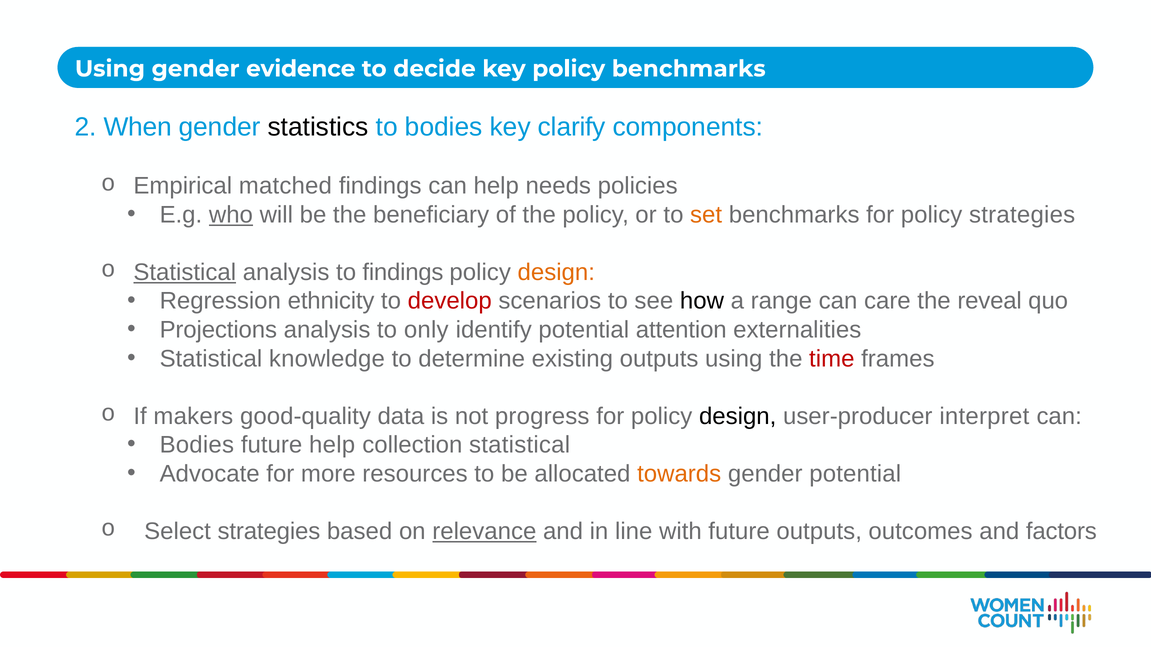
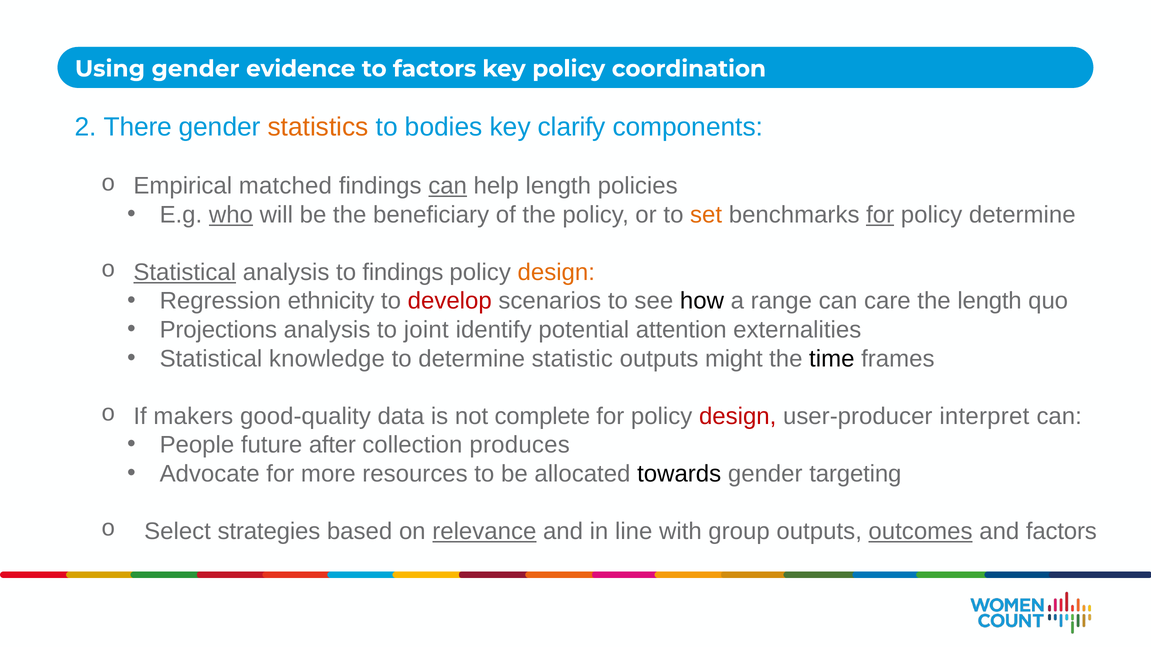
to decide: decide -> factors (435, 69)
policy benchmarks: benchmarks -> coordination (689, 69)
When: When -> There (138, 127)
statistics colour: black -> orange (318, 127)
can underline: none -> present (448, 186)
help needs: needs -> length (558, 186)
for underline: none -> present (880, 215)
policy strategies: strategies -> determine (1022, 215)
the reveal: reveal -> length (990, 301)
only: only -> joint (426, 330)
existing: existing -> statistic (572, 359)
outputs using: using -> might (734, 359)
time colour: red -> black (832, 359)
progress: progress -> complete (542, 416)
design colour: black -> red (738, 416)
Bodies: Bodies -> People (197, 445)
future help: help -> after (332, 445)
collection statistical: statistical -> produces (520, 445)
towards colour: orange -> black (679, 474)
gender potential: potential -> targeting (855, 474)
with future: future -> group (739, 532)
outcomes underline: none -> present (921, 532)
